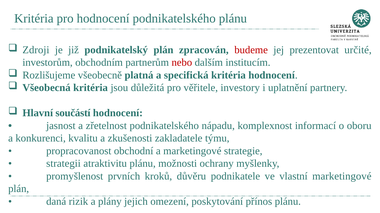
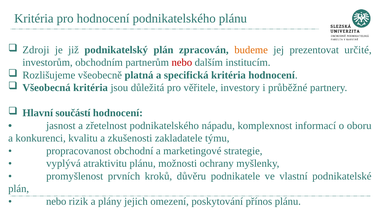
budeme colour: red -> orange (251, 50)
uplatnění: uplatnění -> průběžné (288, 88)
strategii: strategii -> vyplývá (63, 164)
vlastní marketingové: marketingové -> podnikatelské (342, 177)
daná: daná -> nebo (56, 202)
